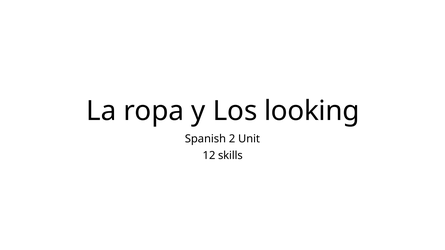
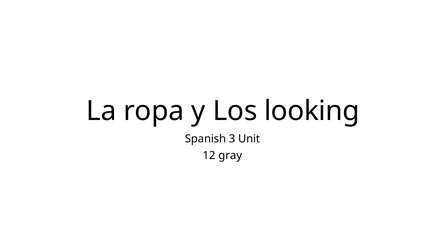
2: 2 -> 3 (232, 139)
skills: skills -> gray (230, 156)
